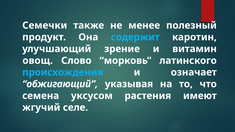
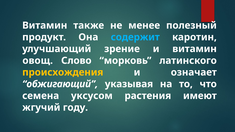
Семечки: Семечки -> Витамин (45, 25)
происхождения colour: light blue -> yellow (63, 72)
селе: селе -> году (75, 108)
